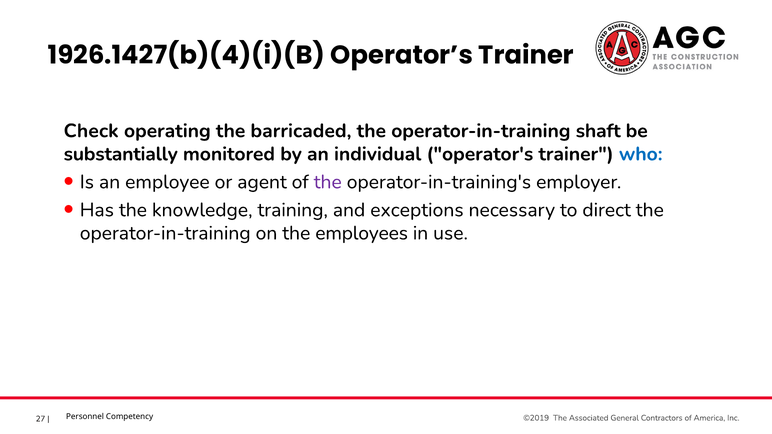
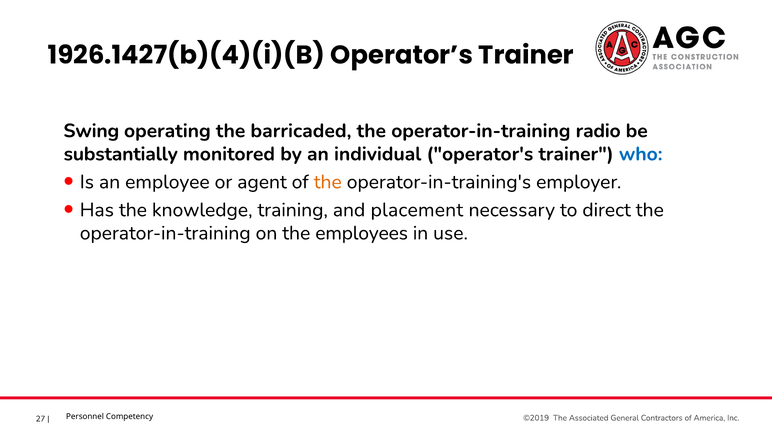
Check: Check -> Swing (91, 131)
shaft: shaft -> radio (598, 131)
the colour: purple -> orange (328, 182)
exceptions: exceptions -> placement (417, 210)
